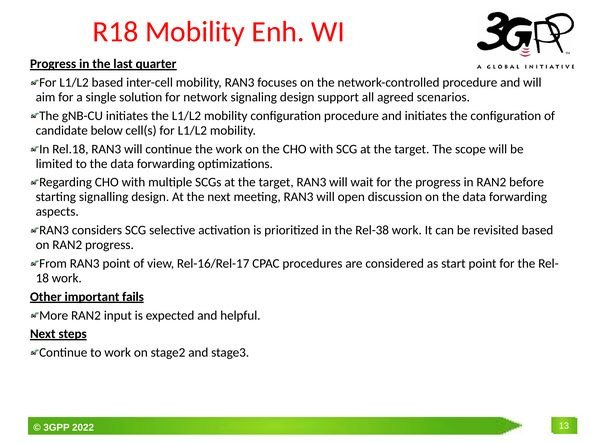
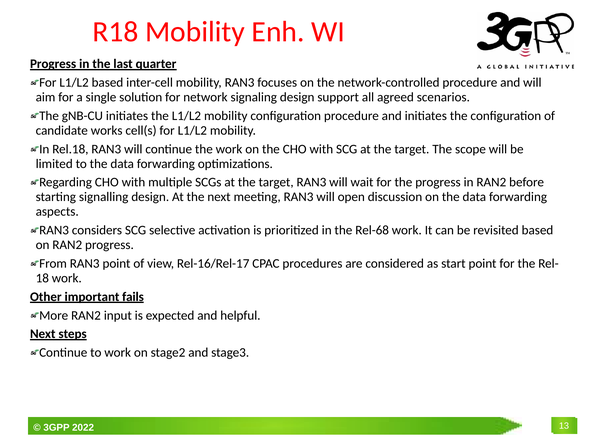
below: below -> works (107, 131)
Rel-38: Rel-38 -> Rel-68 (372, 230)
